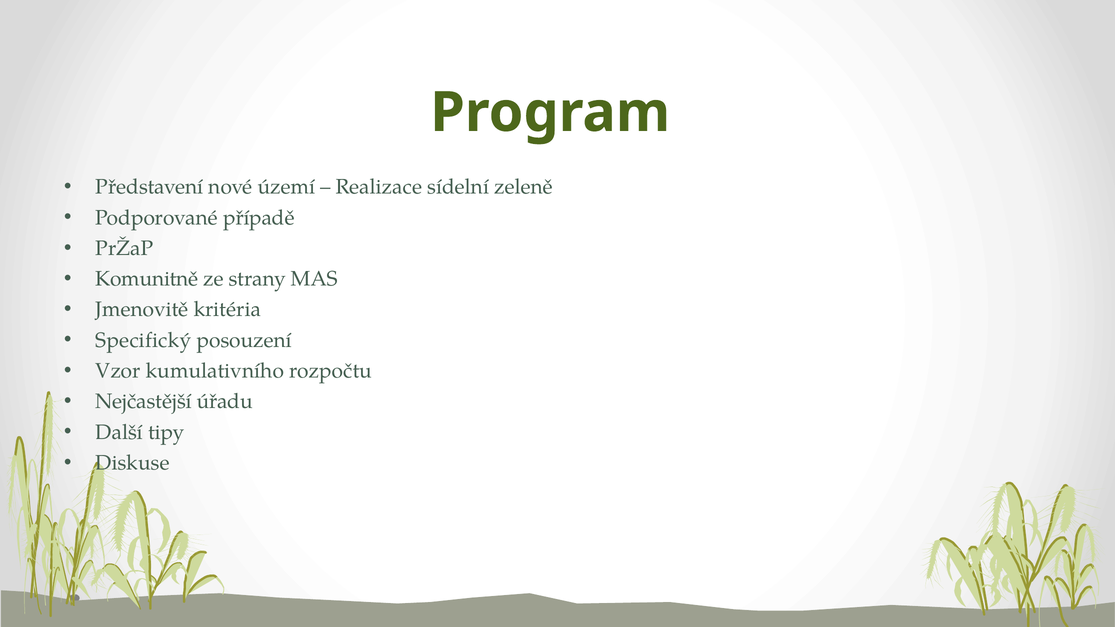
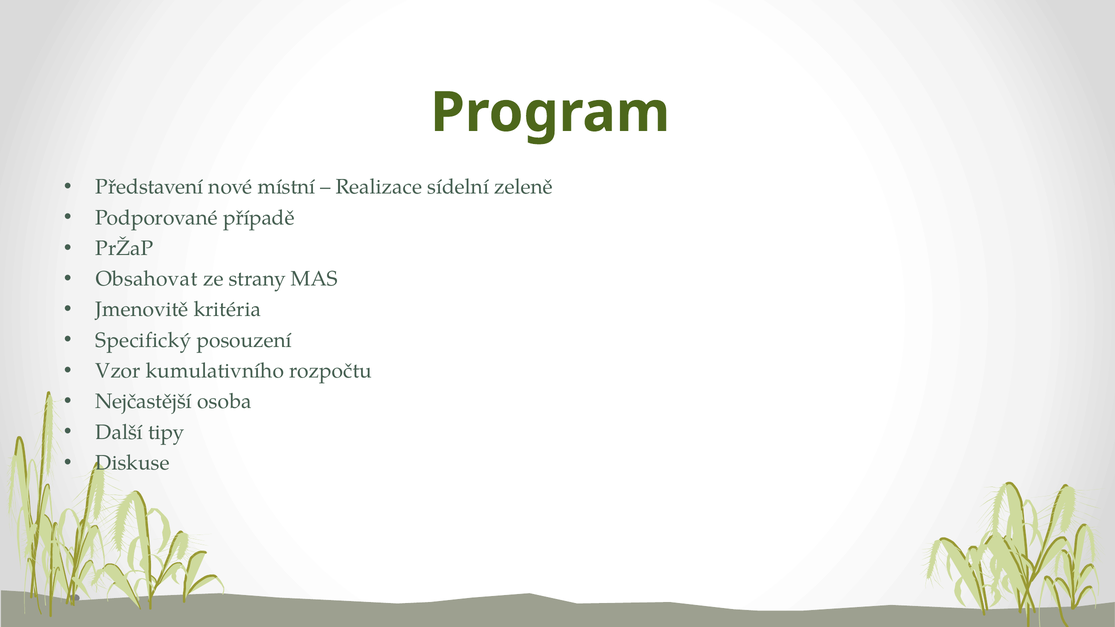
území: území -> místní (286, 187)
Komunitně: Komunitně -> Obsahovat (147, 279)
úřadu: úřadu -> osoba (224, 402)
